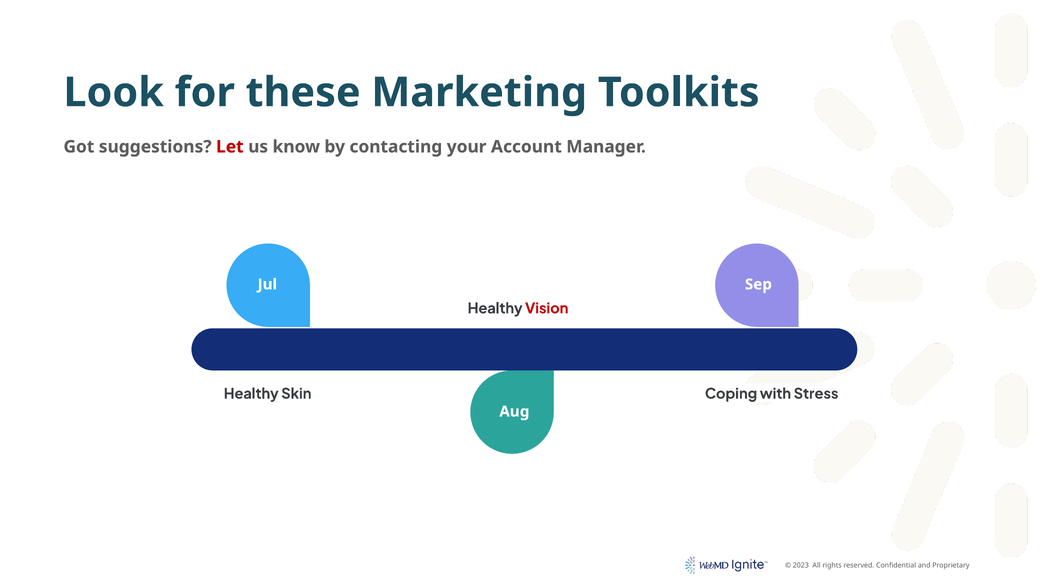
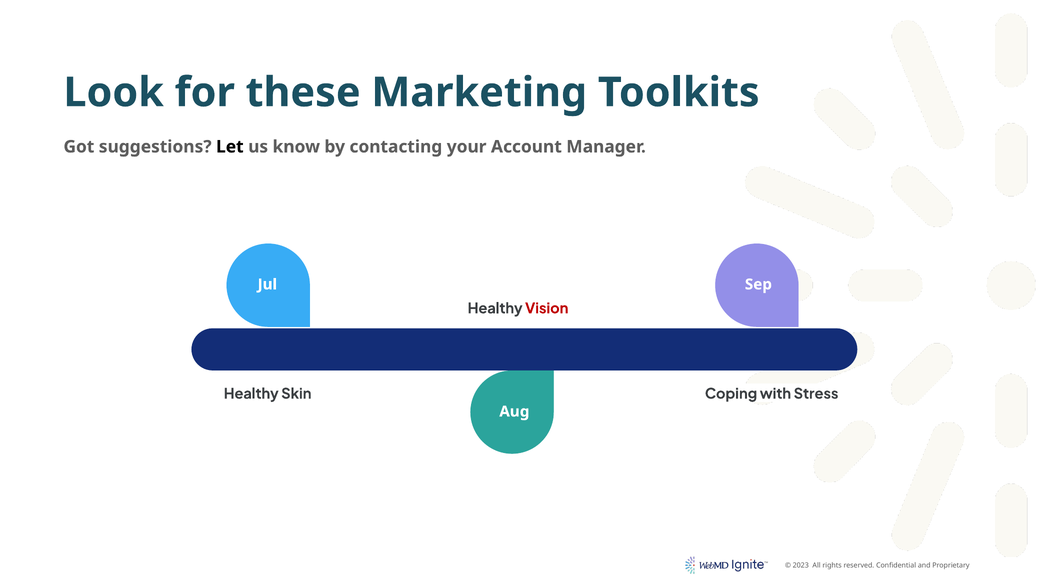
Let colour: red -> black (230, 147)
